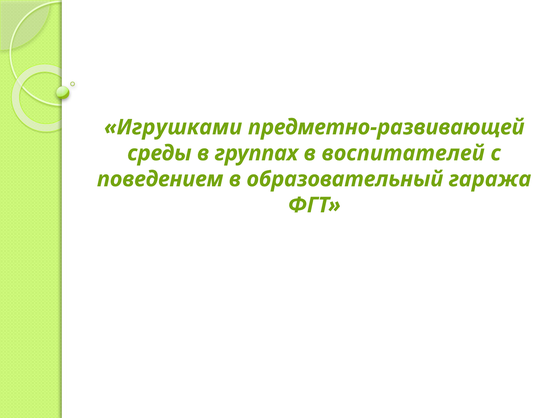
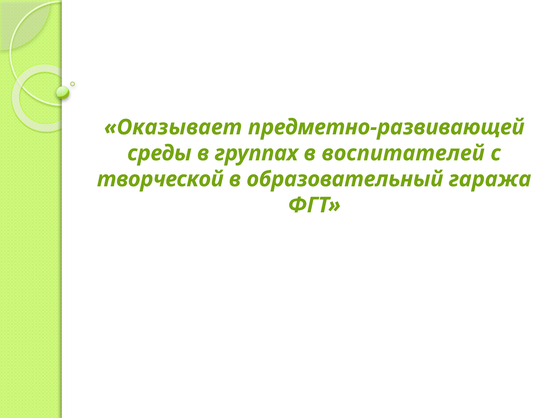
Игрушками: Игрушками -> Оказывает (173, 127)
поведением: поведением -> творческой (160, 179)
